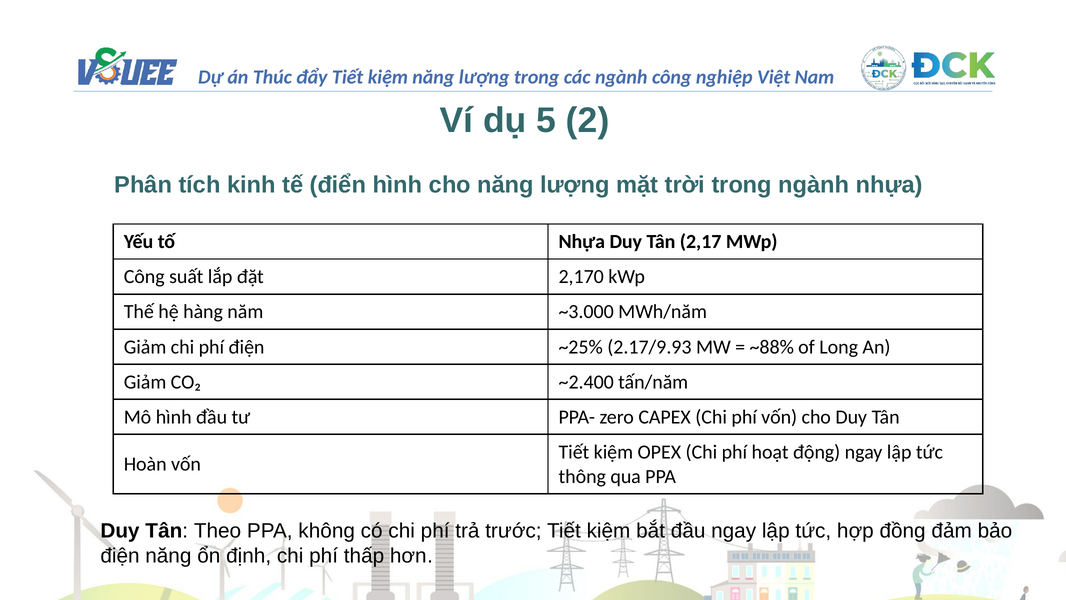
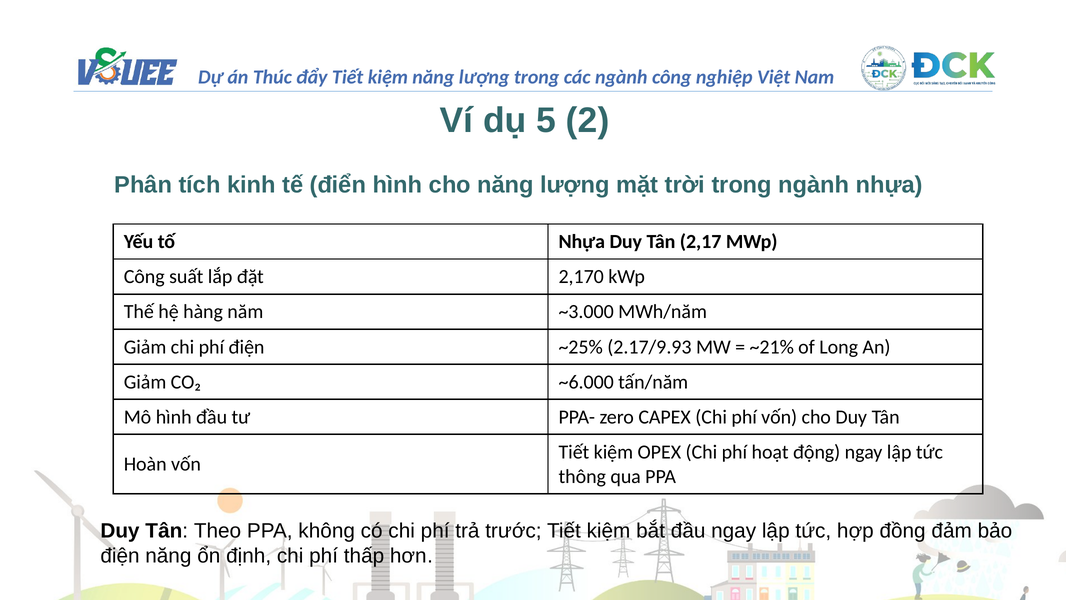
~88%: ~88% -> ~21% (772, 347)
~2.400: ~2.400 -> ~6.000 (586, 382)
